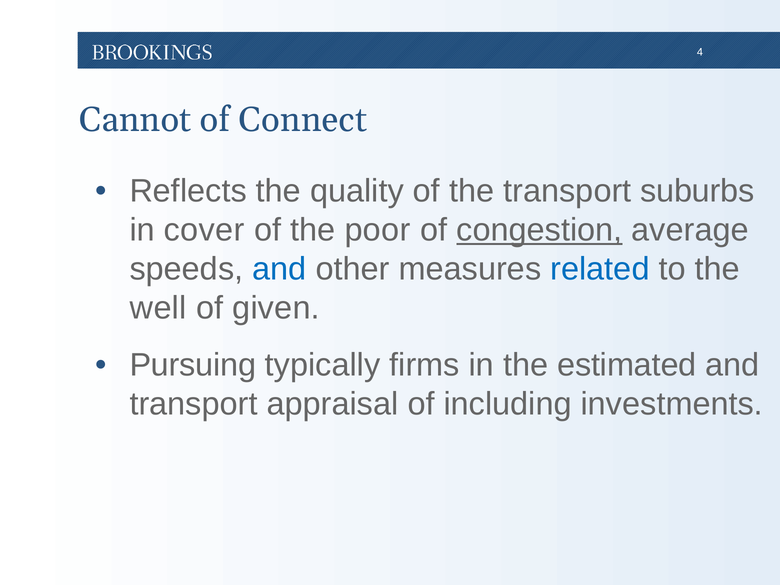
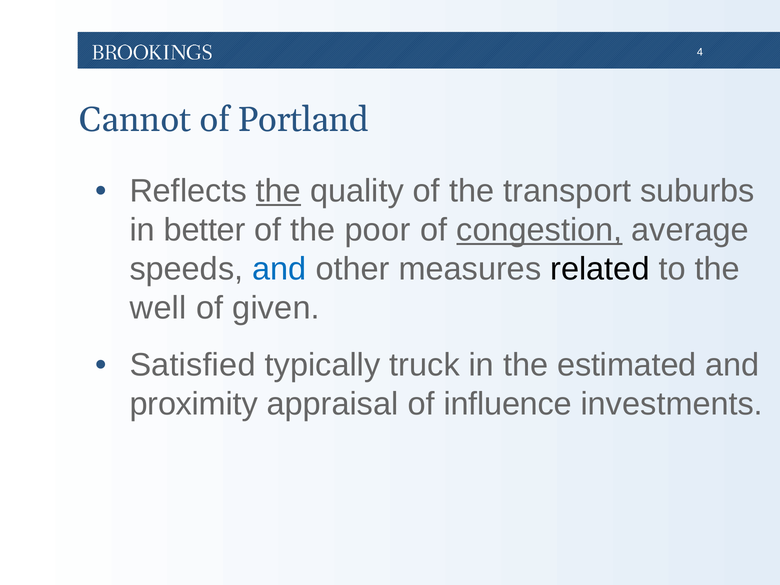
Connect: Connect -> Portland (303, 120)
the underline: none -> present (278, 191)
cover: cover -> better (205, 230)
related colour: blue -> black (600, 269)
Pursuing: Pursuing -> Satisfied (193, 365)
firms: firms -> truck (425, 365)
transport: transport -> proximity (194, 404)
including: including -> influence (508, 404)
